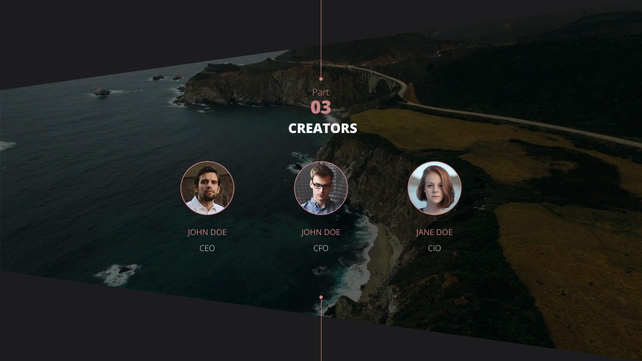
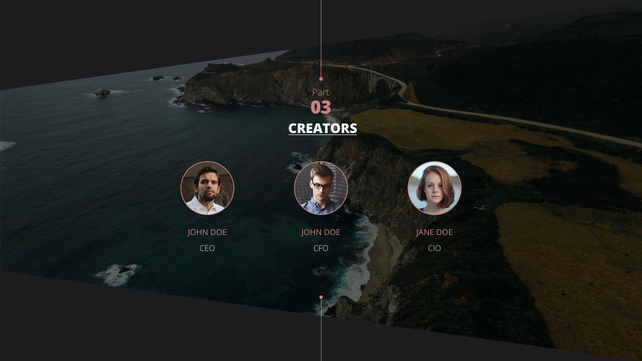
CREATORS underline: none -> present (323, 129)
